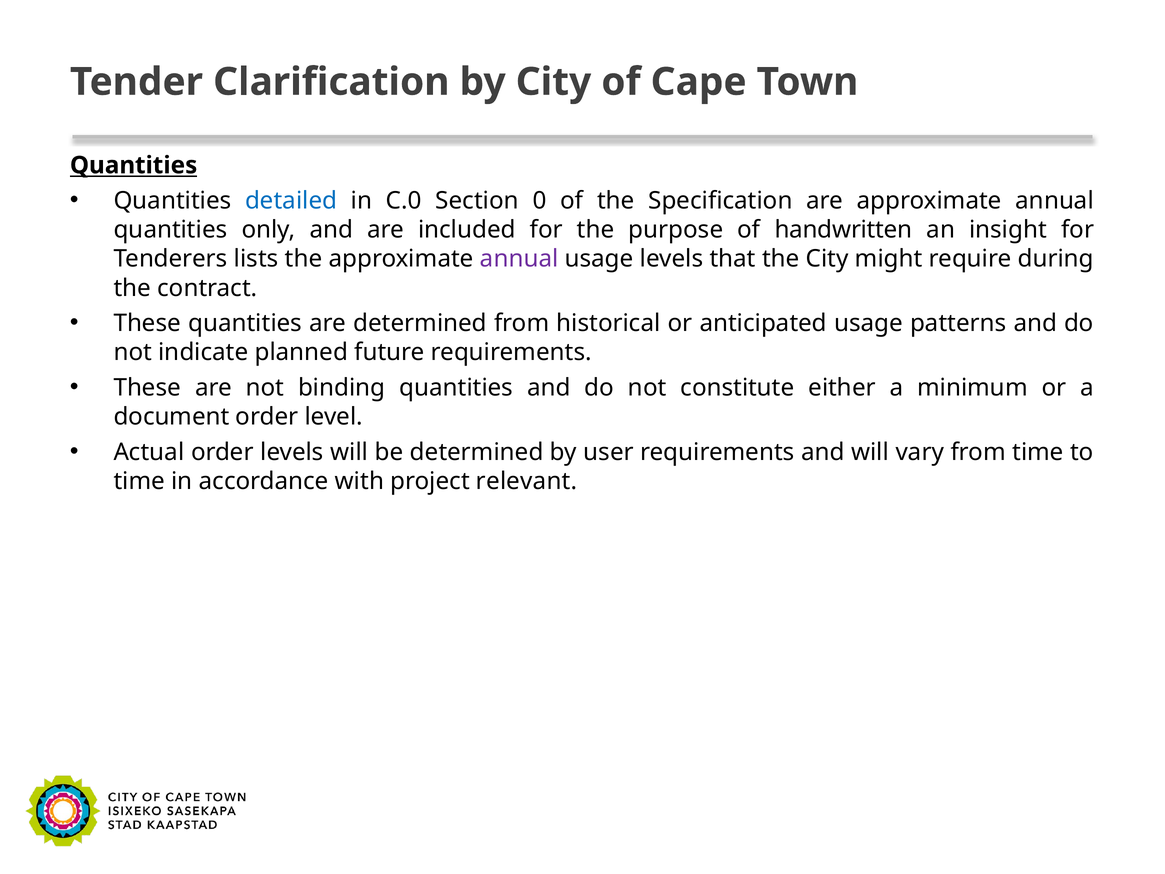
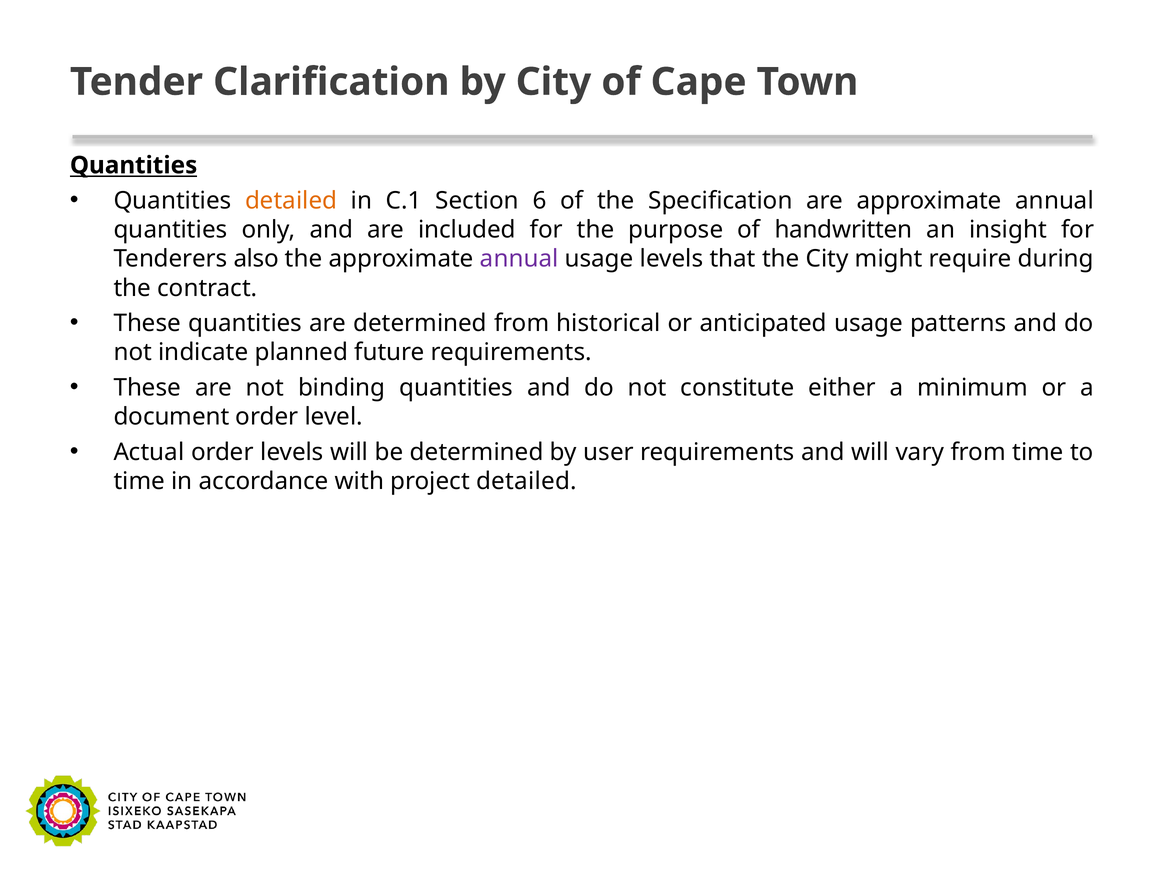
detailed colour: blue -> orange (291, 201)
C.0: C.0 -> C.1 (404, 201)
0: 0 -> 6 (540, 201)
lists: lists -> also (256, 259)
project relevant: relevant -> detailed (527, 481)
